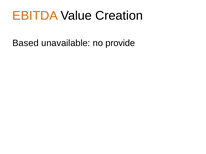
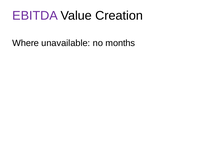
EBITDA colour: orange -> purple (35, 16)
Based: Based -> Where (26, 43)
provide: provide -> months (120, 43)
